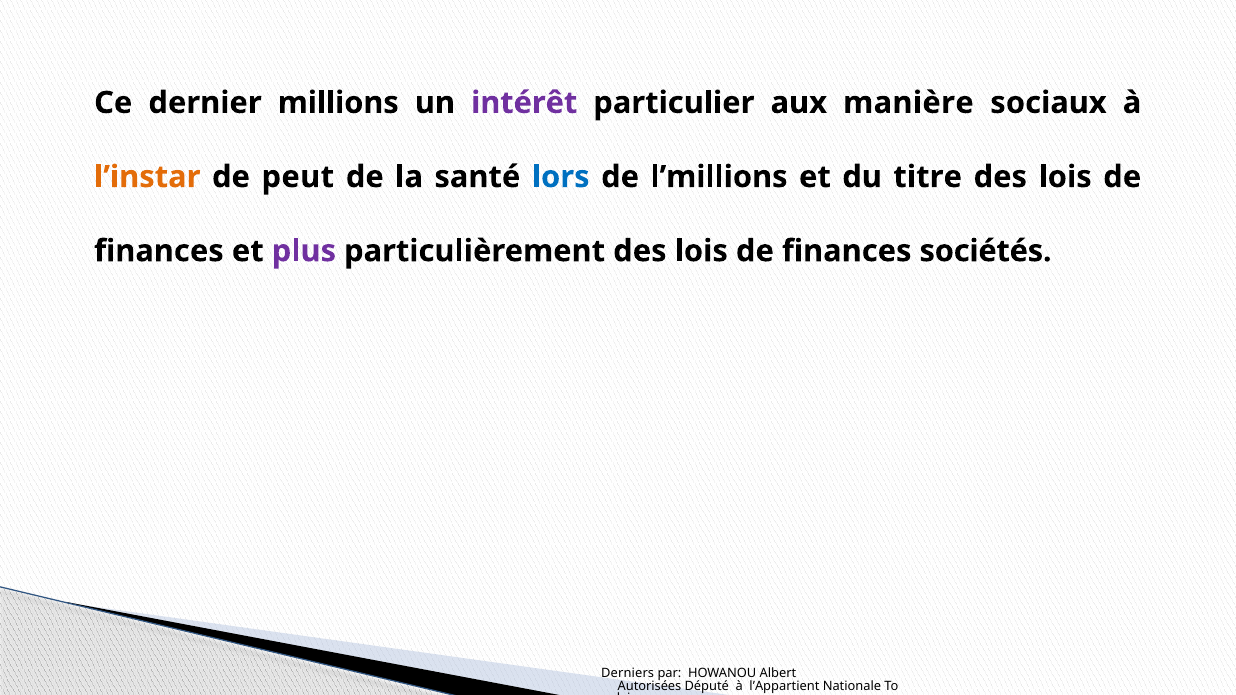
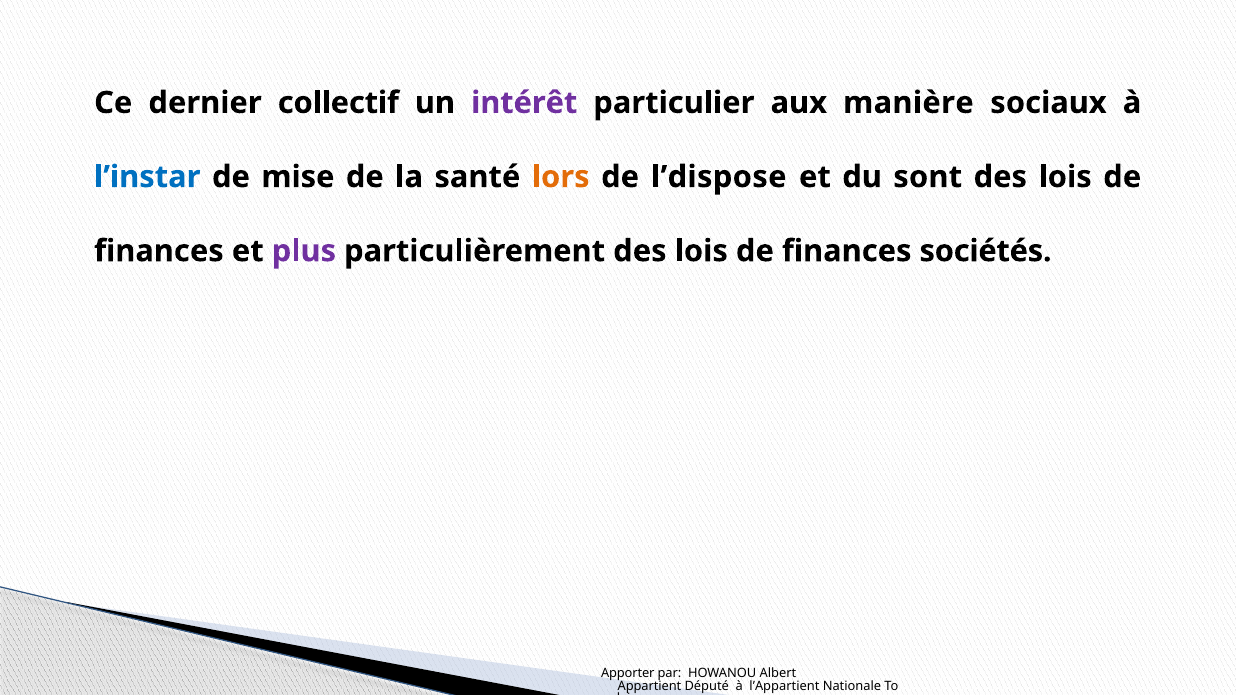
millions: millions -> collectif (338, 103)
l’instar colour: orange -> blue (147, 177)
peut: peut -> mise (298, 177)
lors colour: blue -> orange (561, 177)
l’millions: l’millions -> l’dispose (719, 177)
titre: titre -> sont (928, 177)
Derniers: Derniers -> Apporter (628, 673)
Autorisées: Autorisées -> Appartient (650, 686)
